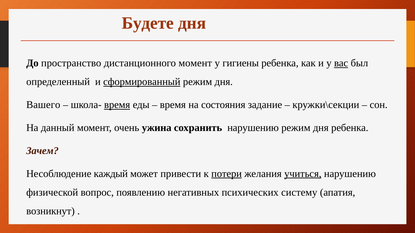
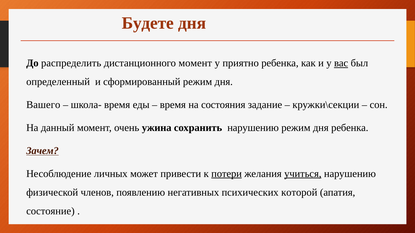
пространство: пространство -> распределить (71, 63)
гигиены: гигиены -> приятно (241, 63)
сформированный underline: present -> none (142, 82)
время underline: present -> none (117, 105)
Зачем underline: none -> present (42, 151)
каждый: каждый -> личных (111, 174)
вопрос: вопрос -> членов (97, 193)
систему: систему -> которой (299, 193)
возникнут: возникнут -> состояние (50, 211)
